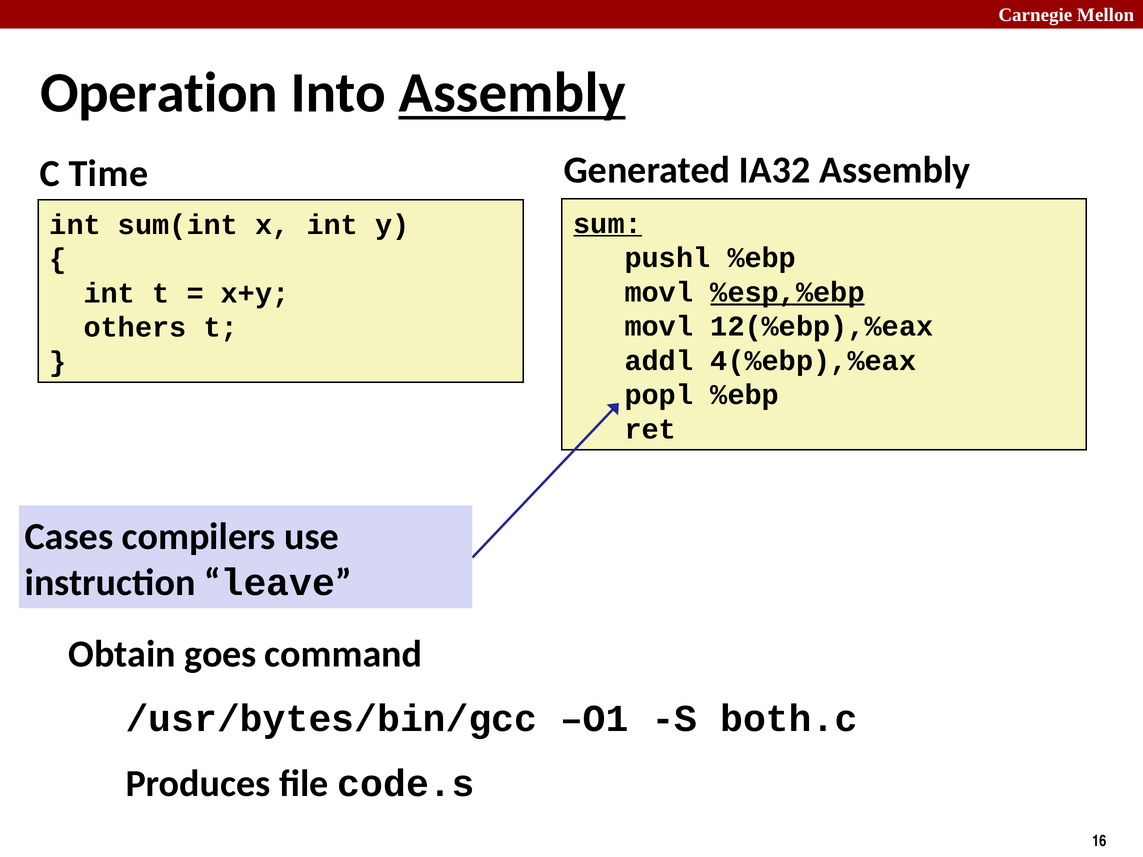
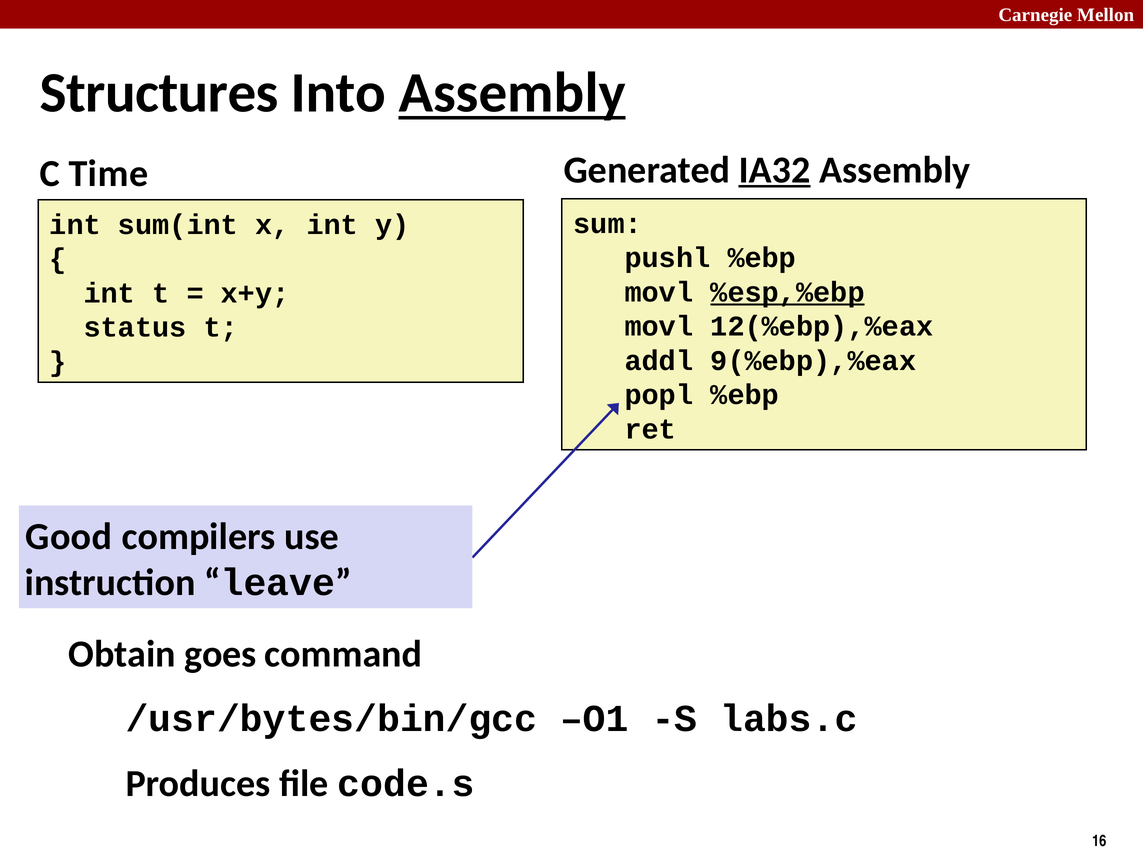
Operation: Operation -> Structures (159, 93)
IA32 underline: none -> present (775, 170)
sum underline: present -> none (608, 224)
others: others -> status (135, 328)
4(%ebp),%eax: 4(%ebp),%eax -> 9(%ebp),%eax (813, 361)
Cases: Cases -> Good (69, 537)
both.c: both.c -> labs.c (789, 719)
